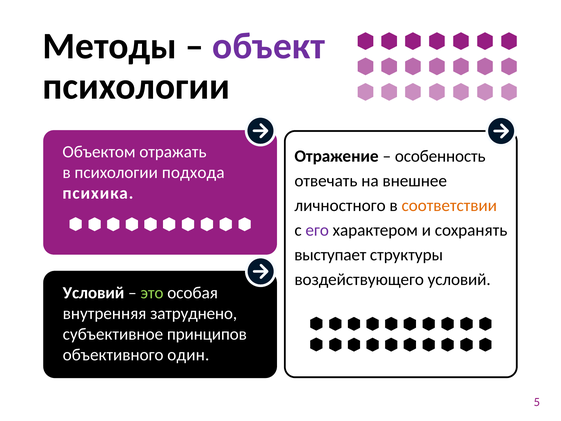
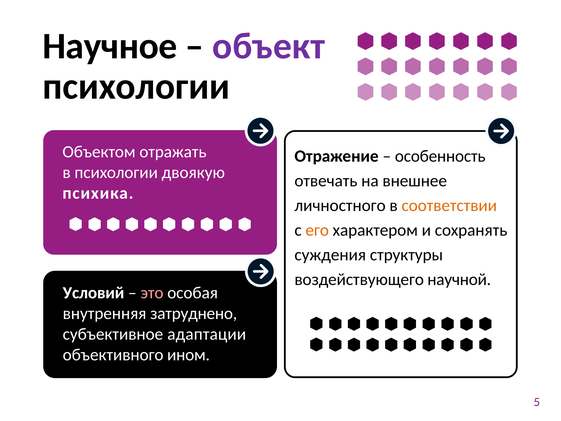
Методы: Методы -> Научное (110, 46)
подхода: подхода -> двоякую (193, 172)
его colour: purple -> orange (317, 230)
выступает: выступает -> суждения (330, 255)
воздействующего условий: условий -> научной (459, 279)
это colour: light green -> pink (152, 293)
принципов: принципов -> адаптации (207, 334)
один: один -> ином (188, 354)
